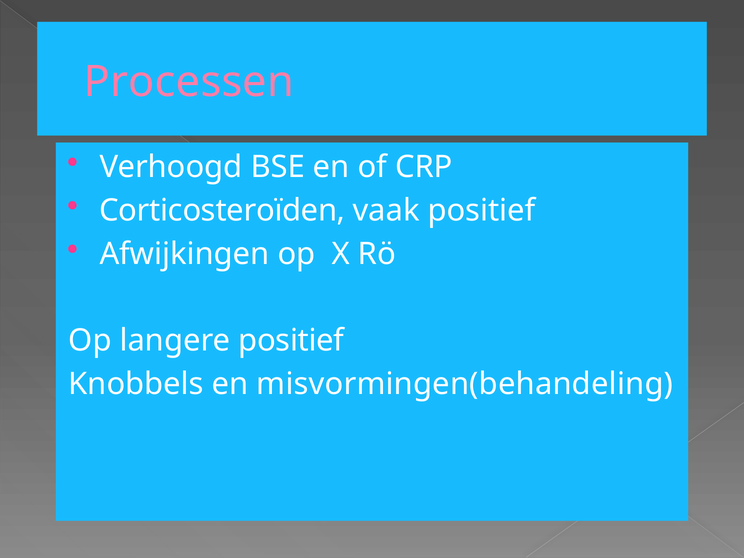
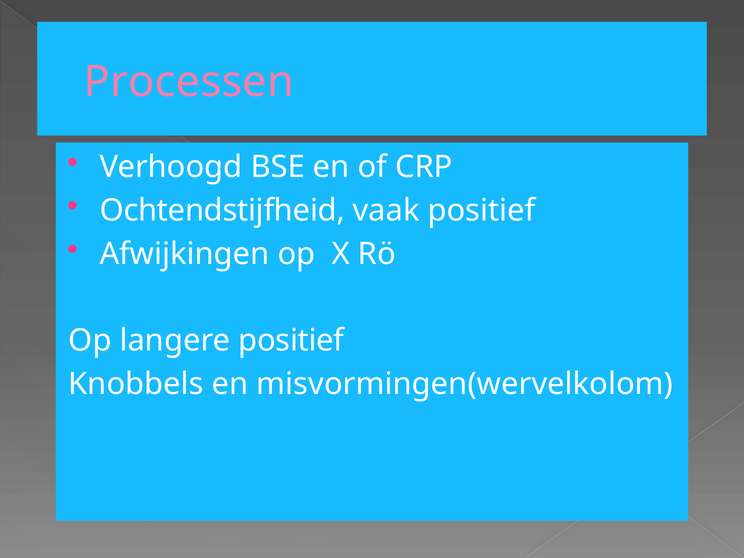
Corticosteroïden: Corticosteroïden -> Ochtendstijfheid (222, 210)
misvormingen(behandeling: misvormingen(behandeling -> misvormingen(wervelkolom (465, 384)
